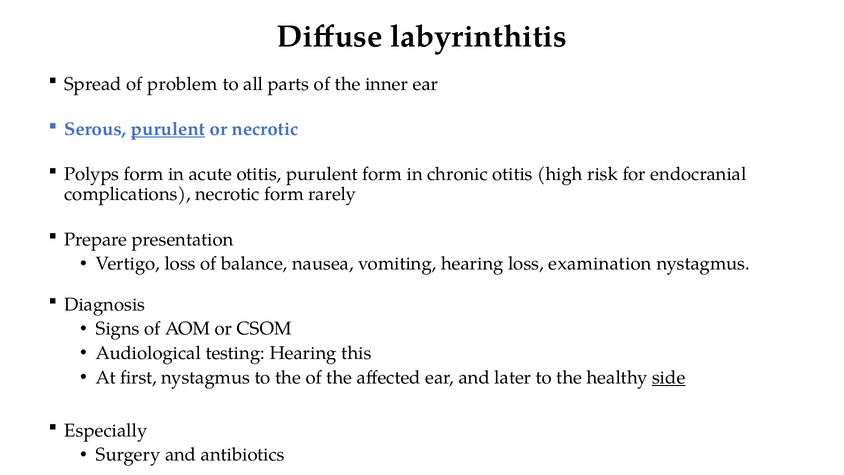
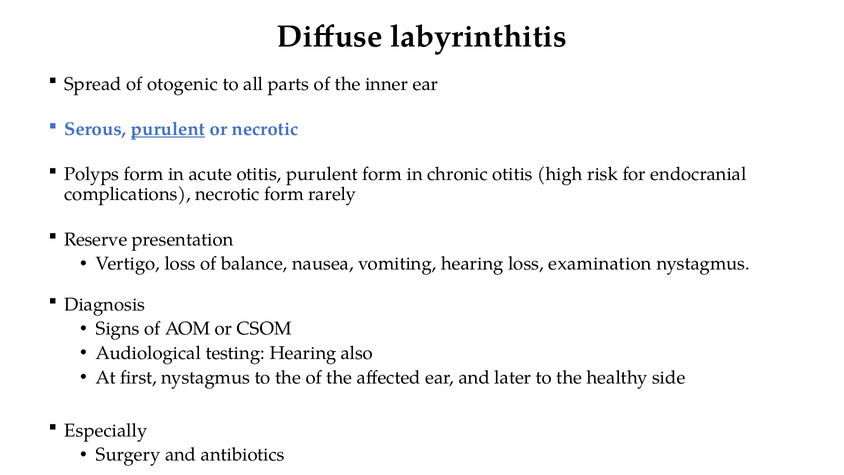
problem: problem -> otogenic (183, 84)
Prepare: Prepare -> Reserve (96, 239)
this: this -> also (357, 353)
side underline: present -> none (669, 377)
